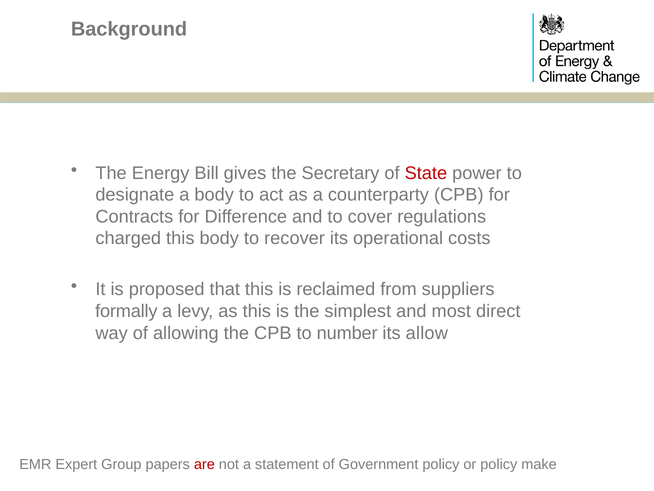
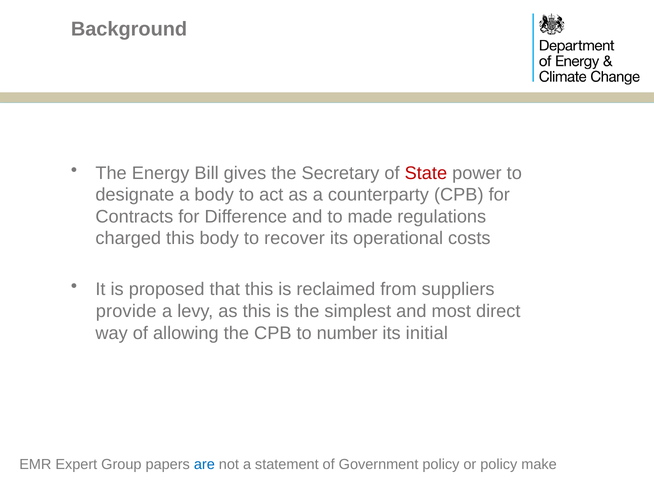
cover: cover -> made (370, 216)
formally: formally -> provide (126, 311)
allow: allow -> initial (427, 333)
are colour: red -> blue (204, 464)
